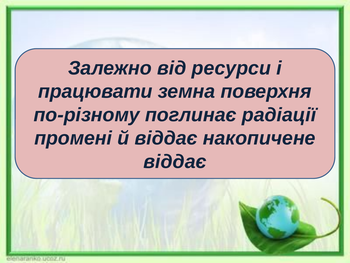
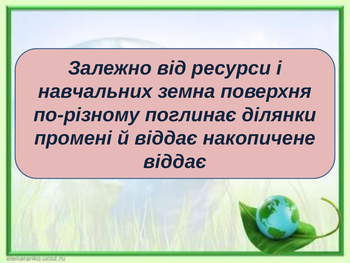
працювати: працювати -> навчальних (95, 91)
радіації: радіації -> ділянки (279, 115)
